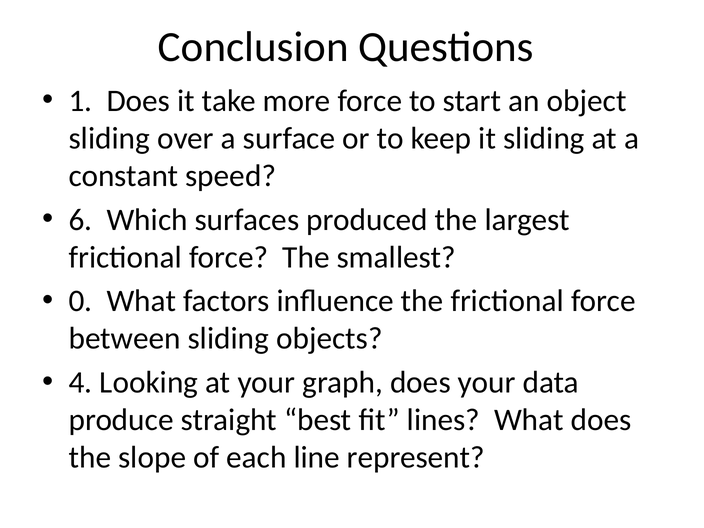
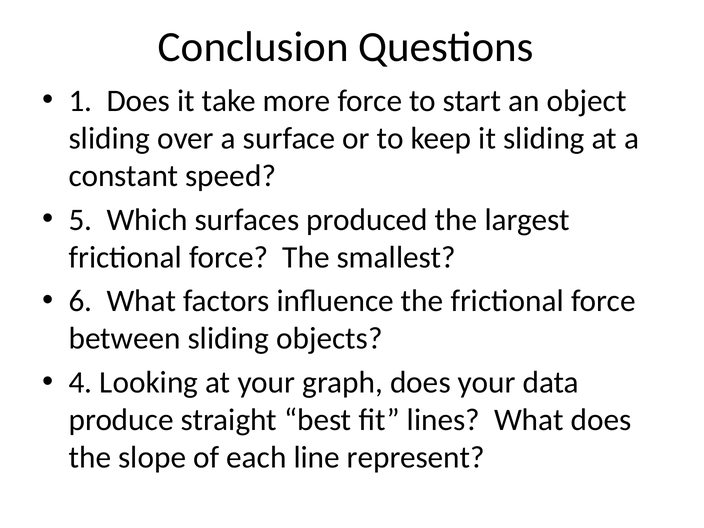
6: 6 -> 5 (81, 220)
0: 0 -> 6 (81, 301)
